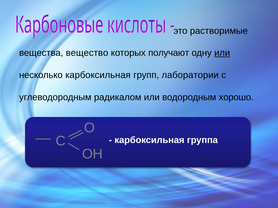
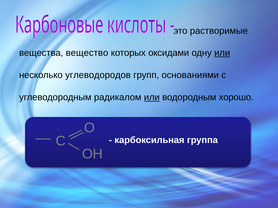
получают: получают -> оксидами (169, 53)
несколько карбоксильная: карбоксильная -> углеводородов (98, 75)
лаборатории: лаборатории -> основаниями (190, 75)
или underline: none -> present (152, 98)
